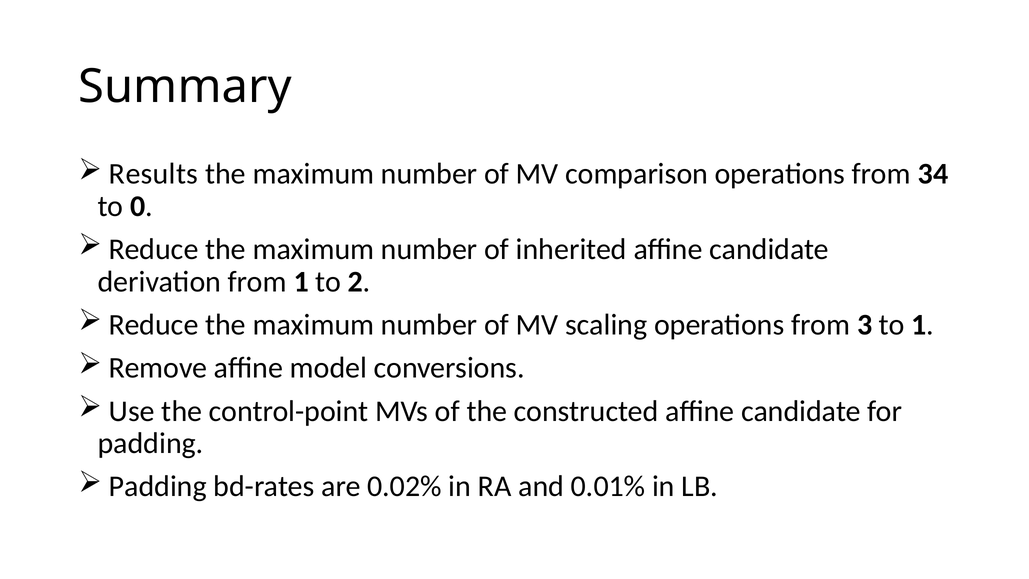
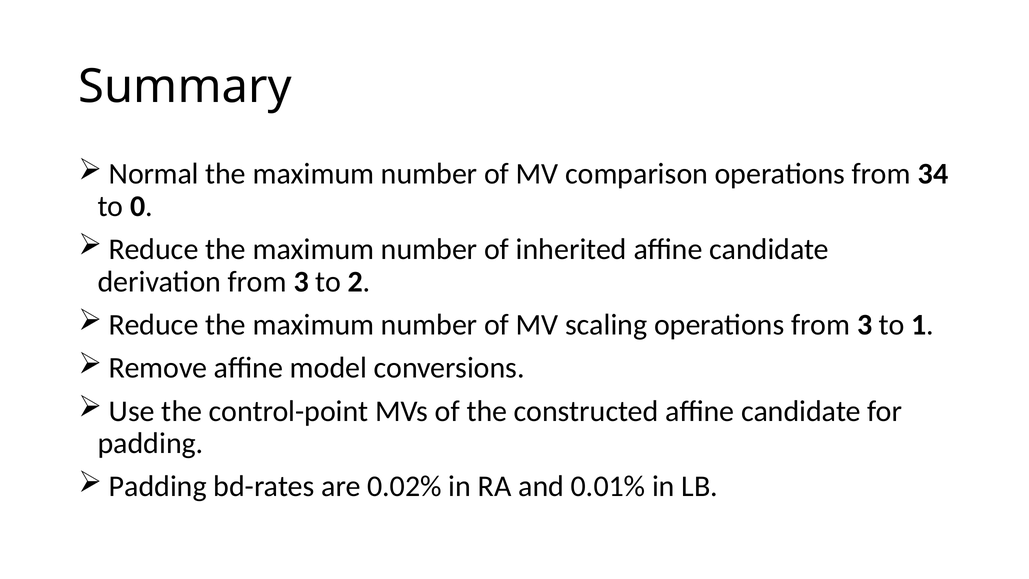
Results: Results -> Normal (154, 174)
derivation from 1: 1 -> 3 (301, 282)
